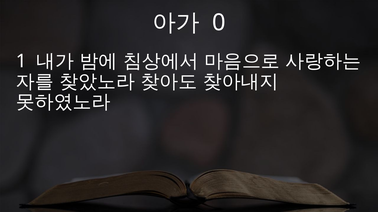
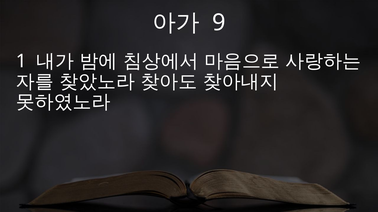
0: 0 -> 9 (219, 23)
